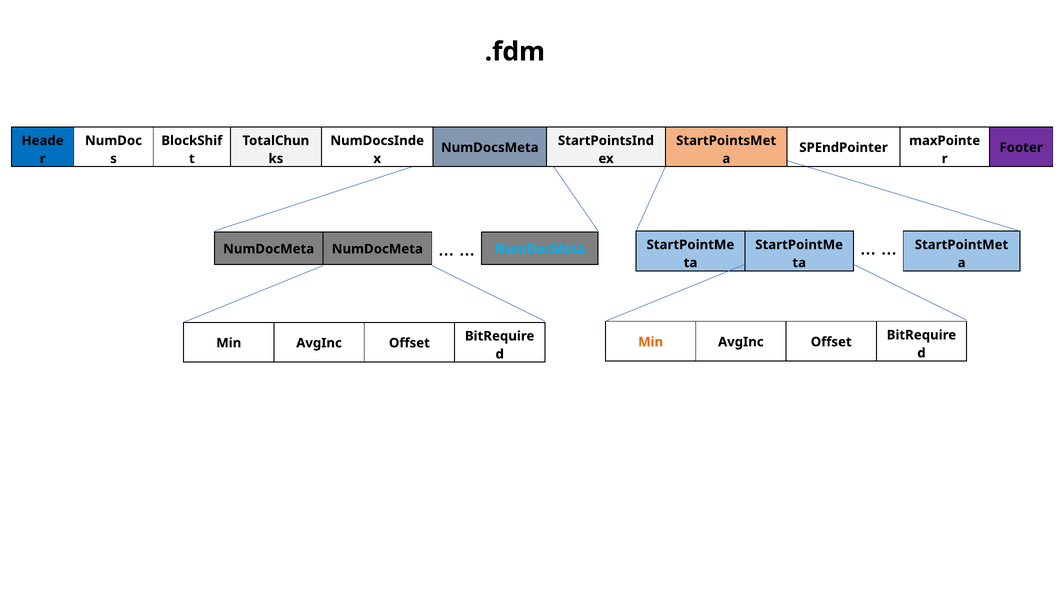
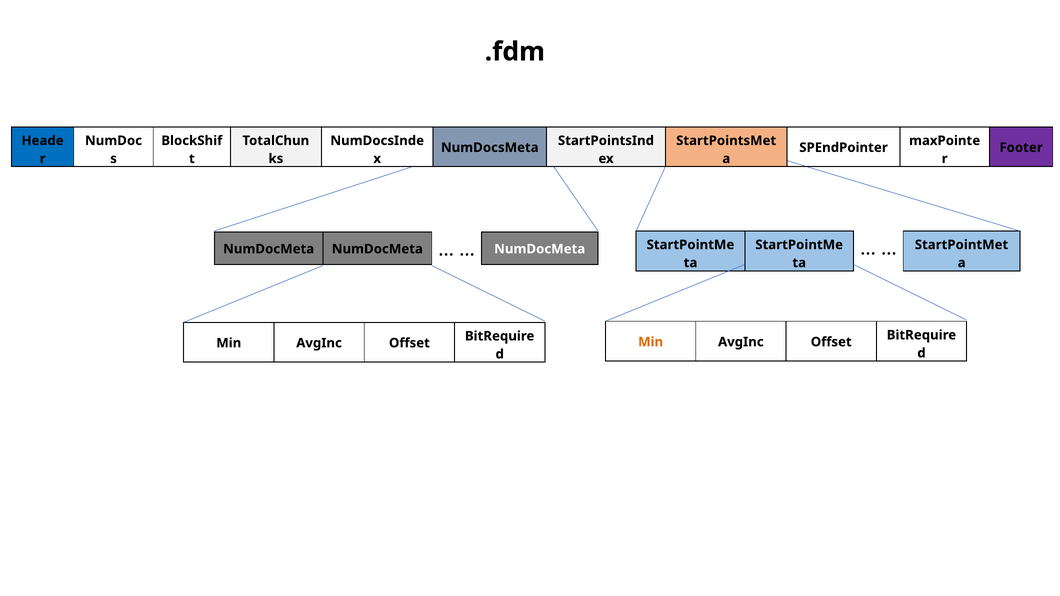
NumDocMeta colour: light blue -> white (540, 249)
